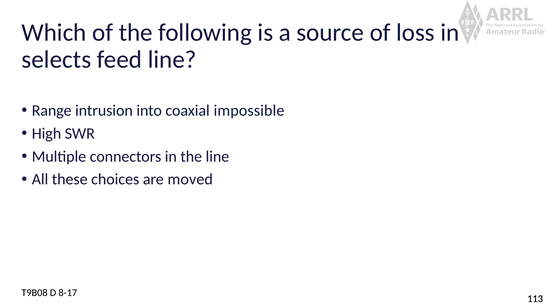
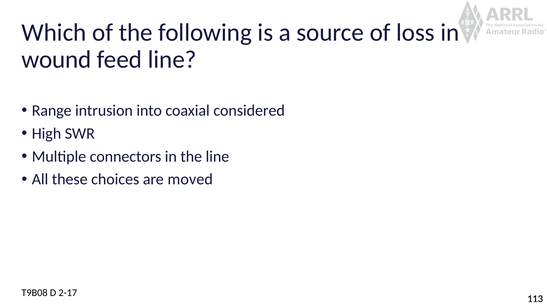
selects: selects -> wound (56, 60)
impossible: impossible -> considered (249, 110)
8-17: 8-17 -> 2-17 (68, 292)
